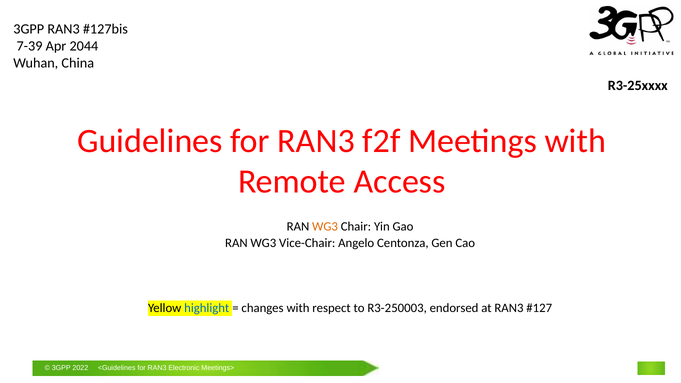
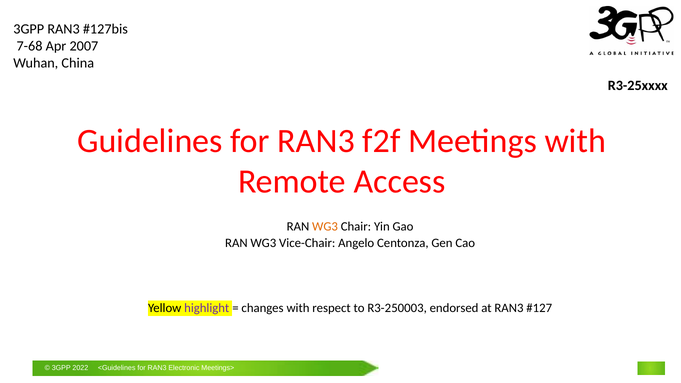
7-39: 7-39 -> 7-68 (30, 46)
2044: 2044 -> 2007 (84, 46)
highlight colour: blue -> purple (207, 308)
